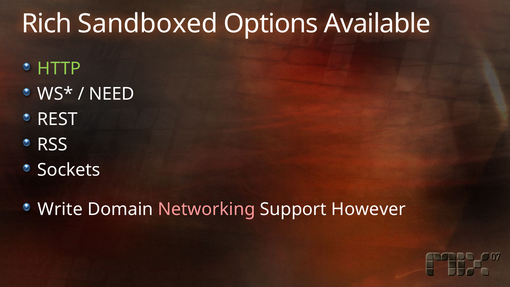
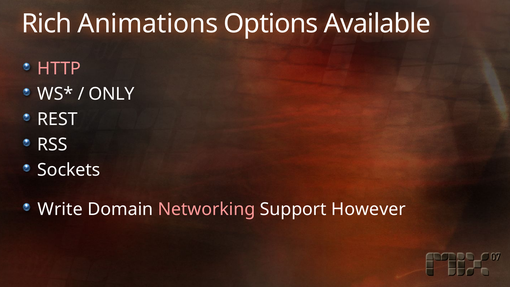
Sandboxed: Sandboxed -> Animations (148, 24)
HTTP colour: light green -> pink (59, 69)
NEED: NEED -> ONLY (112, 94)
